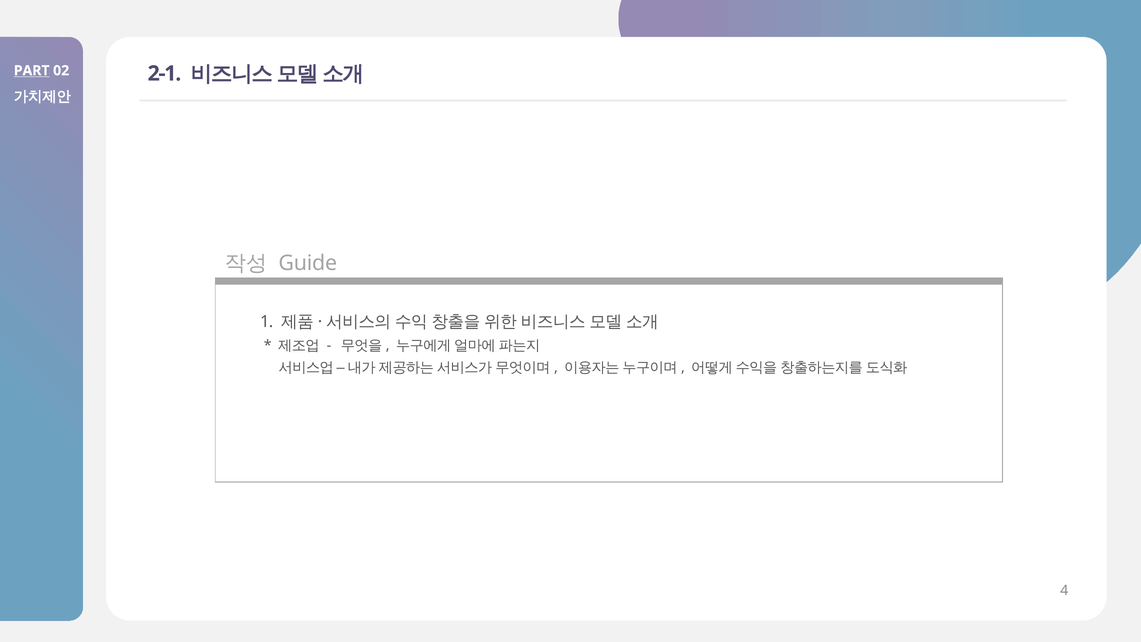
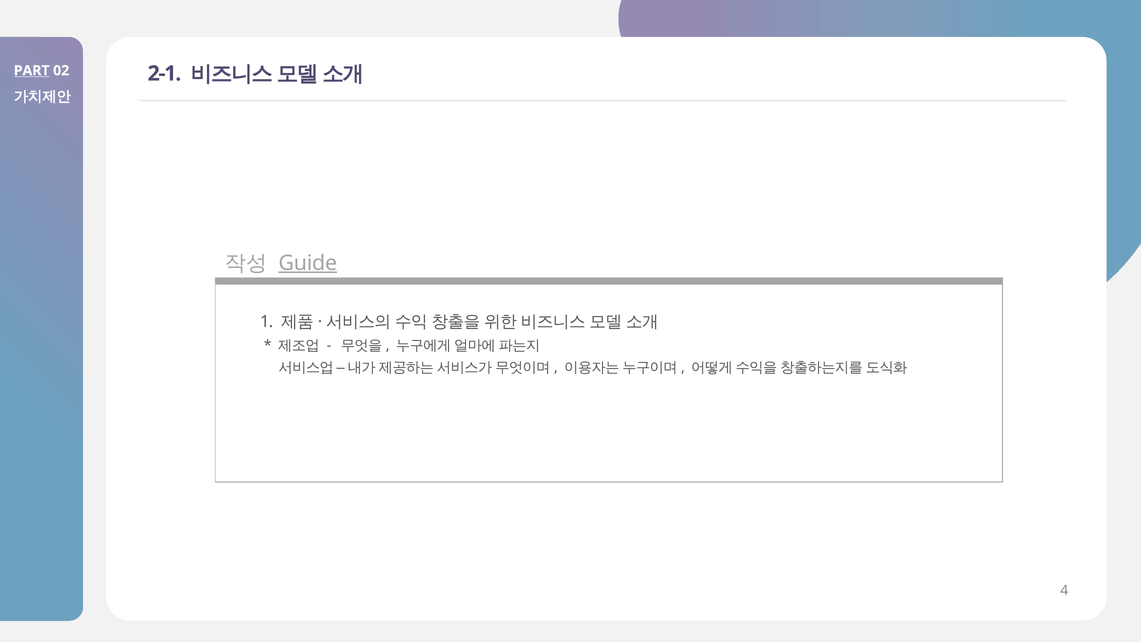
Guide underline: none -> present (308, 263)
